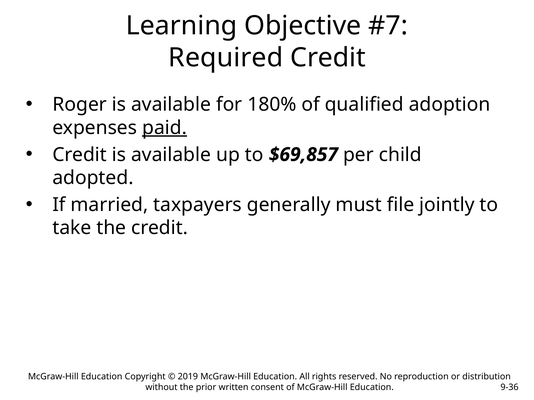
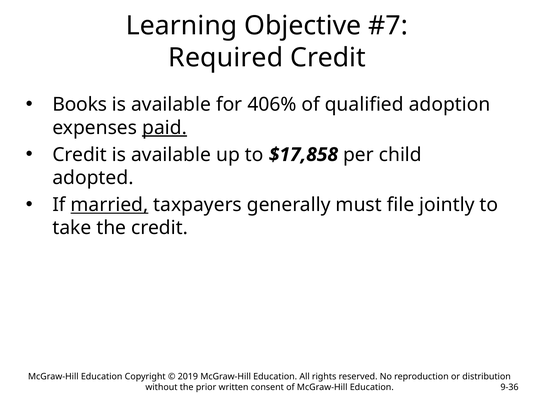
Roger: Roger -> Books (80, 105)
180%: 180% -> 406% (272, 105)
$69,857: $69,857 -> $17,858 (303, 155)
married underline: none -> present (109, 205)
